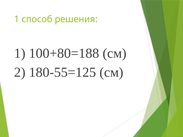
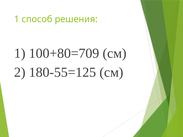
100+80=188: 100+80=188 -> 100+80=709 (64, 53)
